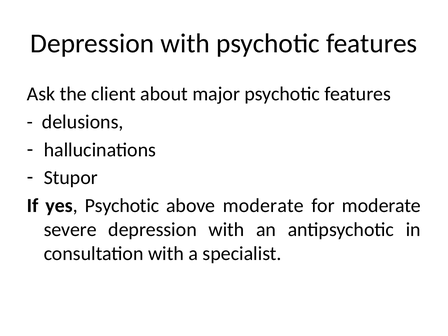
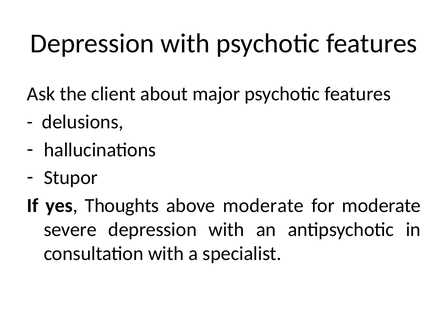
yes Psychotic: Psychotic -> Thoughts (122, 206)
